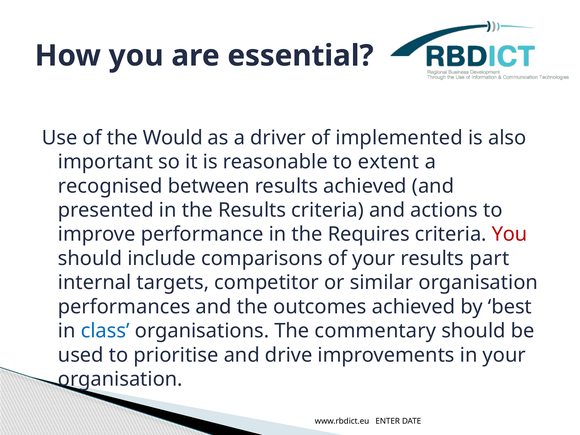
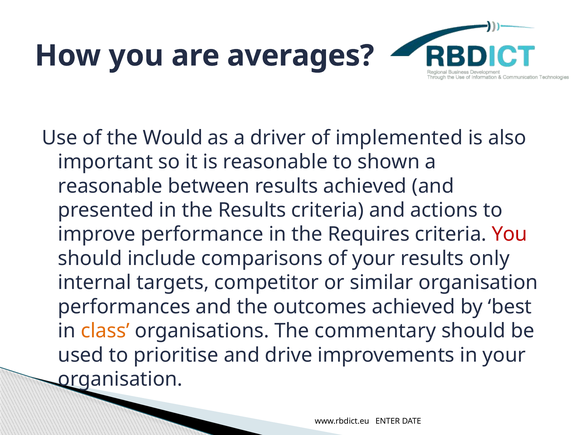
essential: essential -> averages (301, 56)
extent: extent -> shown (389, 162)
recognised: recognised -> reasonable (110, 186)
part: part -> only (489, 259)
class colour: blue -> orange (105, 331)
